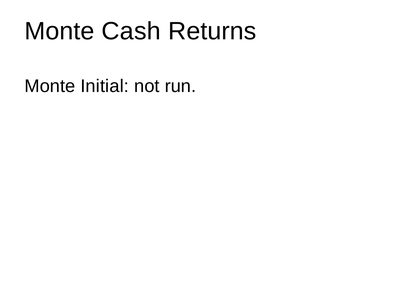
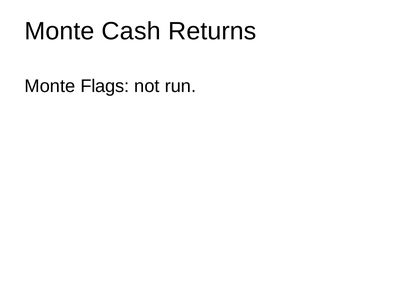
Initial: Initial -> Flags (105, 86)
